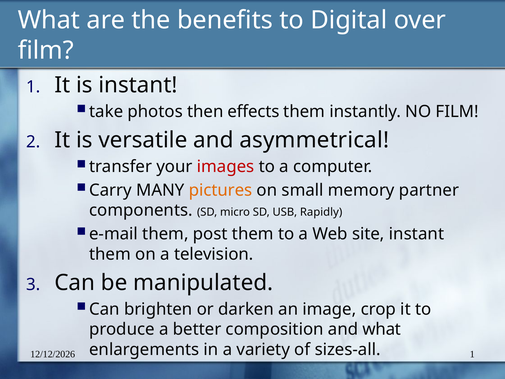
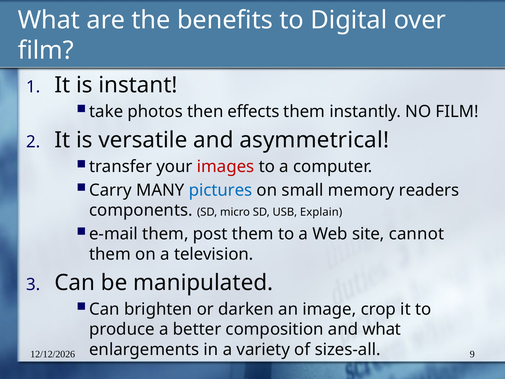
pictures colour: orange -> blue (221, 190)
partner: partner -> readers (429, 190)
Rapidly: Rapidly -> Explain (321, 212)
site instant: instant -> cannot (417, 234)
1: 1 -> 9 (472, 354)
